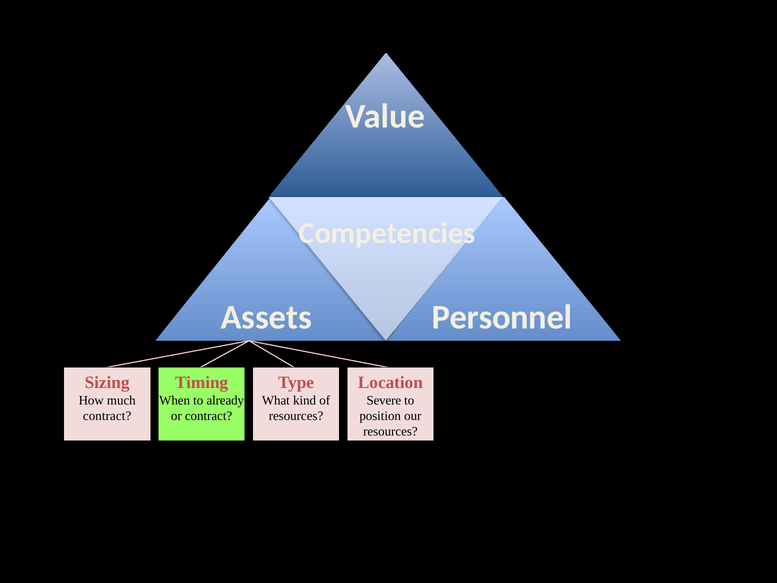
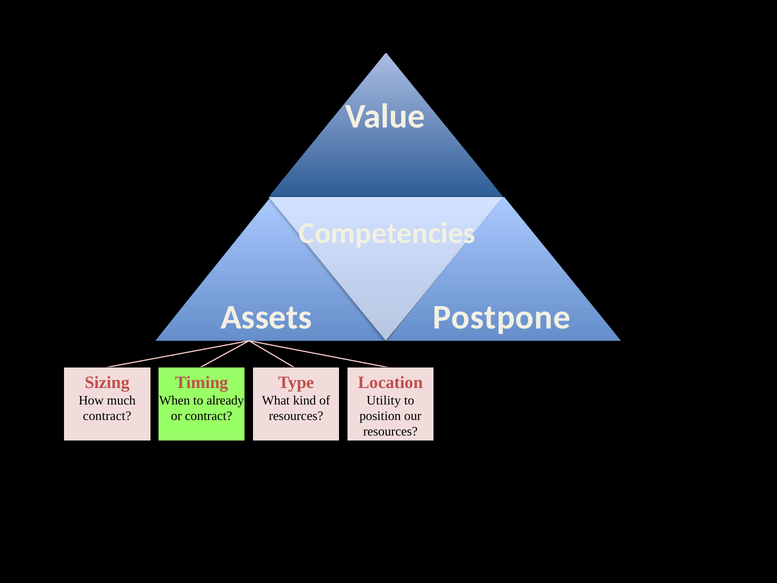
Personnel: Personnel -> Postpone (502, 317)
Severe: Severe -> Utility (384, 400)
